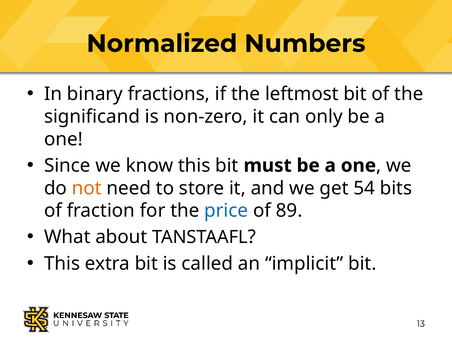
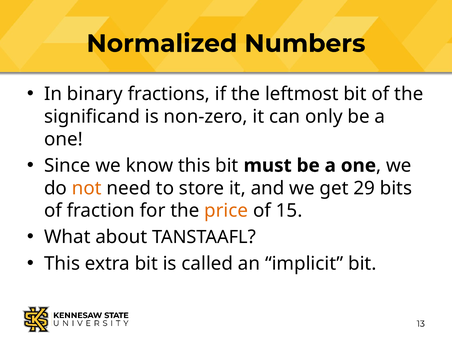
54: 54 -> 29 (364, 188)
price colour: blue -> orange (226, 211)
89: 89 -> 15 (289, 211)
